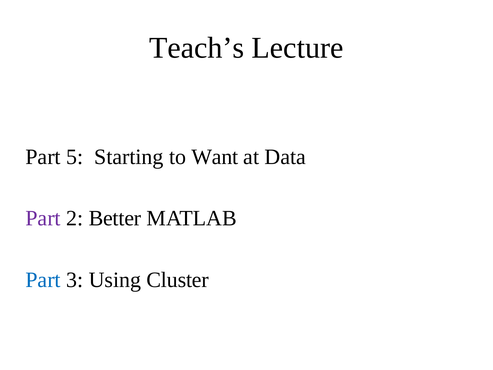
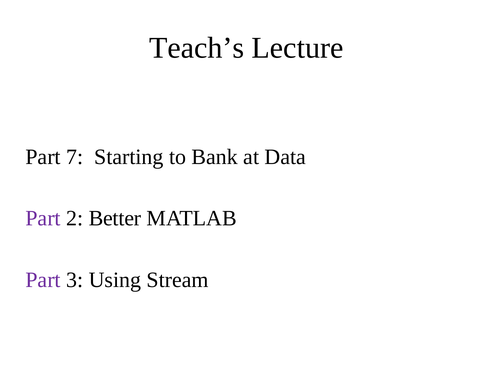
5: 5 -> 7 (75, 157)
Want: Want -> Bank (215, 157)
Part colour: blue -> purple (43, 280)
Cluster: Cluster -> Stream (178, 280)
